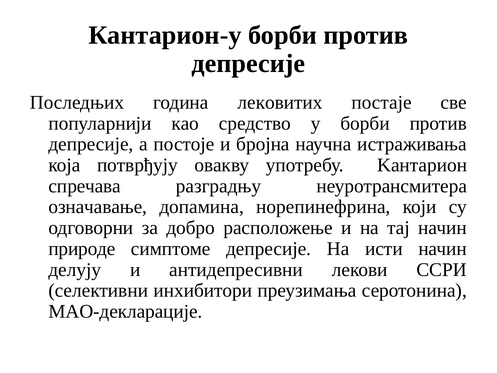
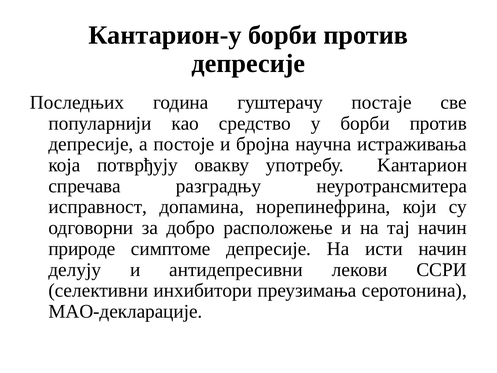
лековитих: лековитих -> гуштерачу (280, 102)
означавање: означавање -> исправност (98, 207)
